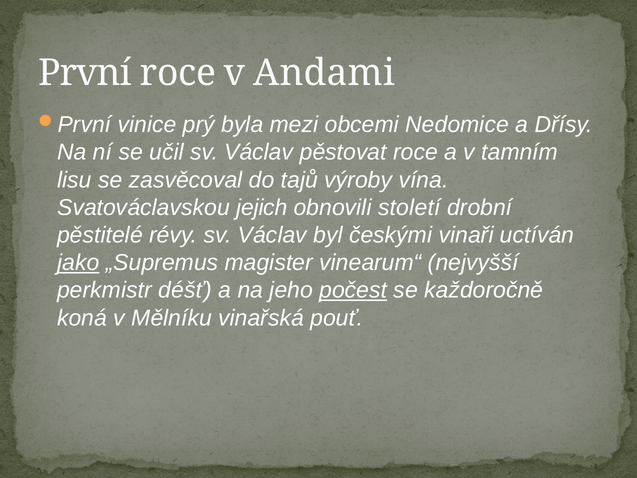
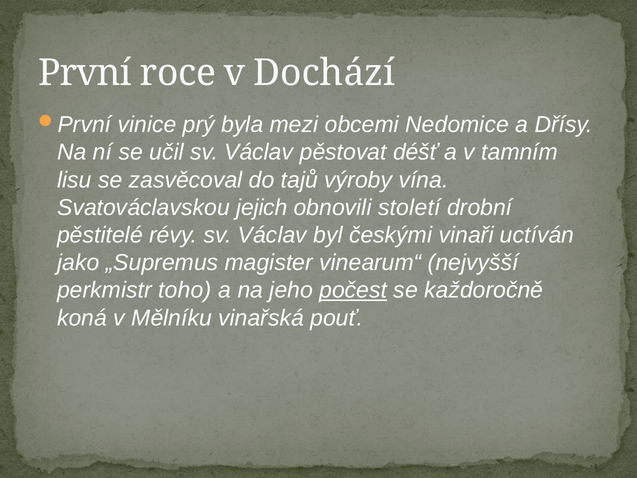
Andami: Andami -> Dochází (324, 73)
pěstovat roce: roce -> déšť (416, 152)
jako underline: present -> none (78, 263)
déšť: déšť -> toho (185, 290)
